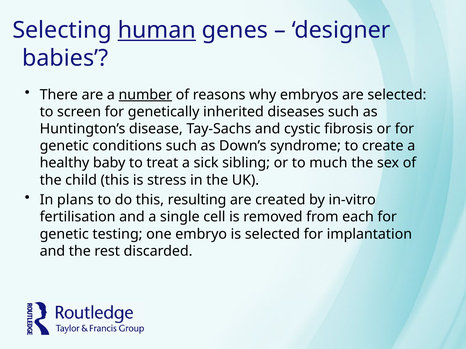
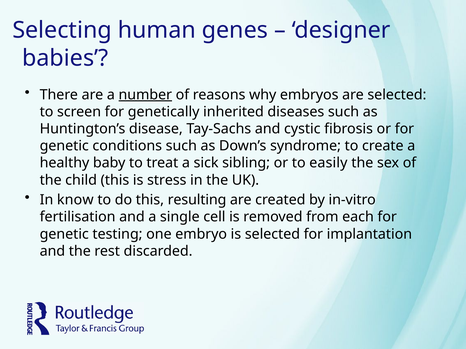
human underline: present -> none (157, 30)
much: much -> easily (328, 163)
plans: plans -> know (75, 200)
